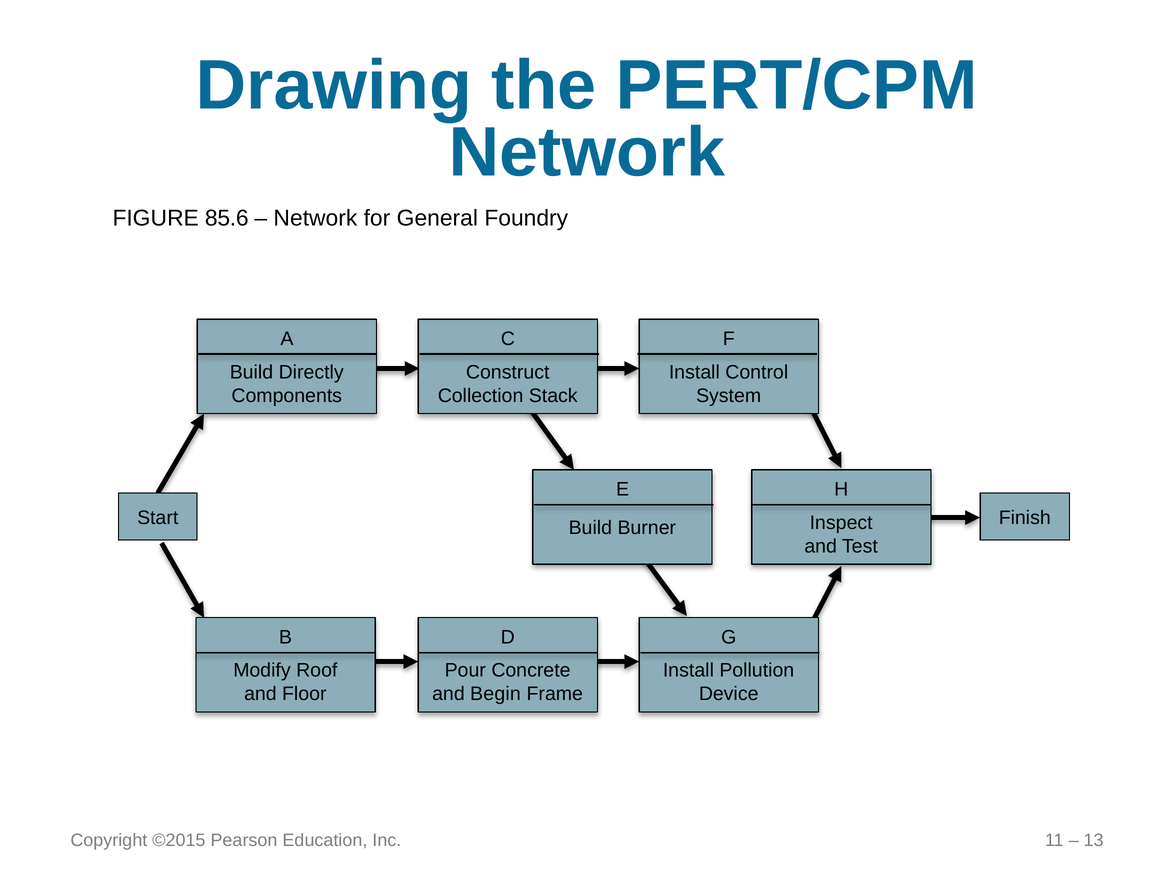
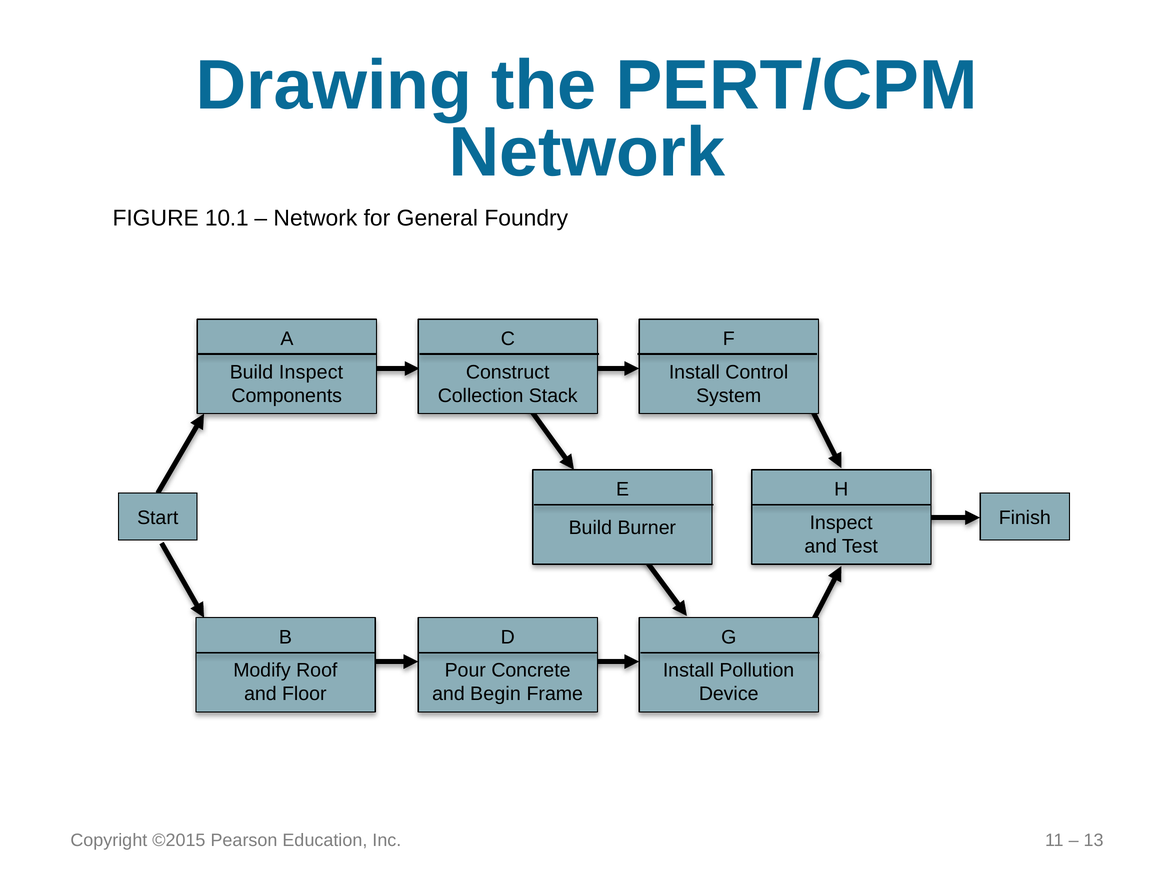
85.6: 85.6 -> 10.1 (227, 218)
Build Directly: Directly -> Inspect (311, 372)
